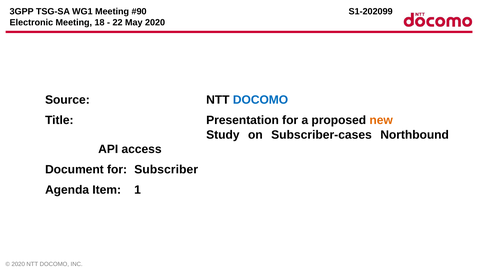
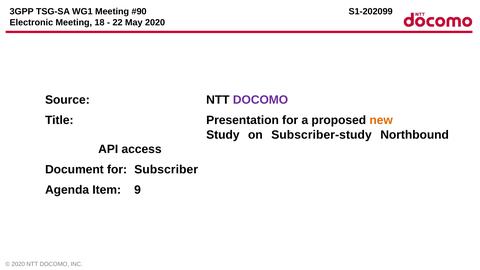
DOCOMO colour: blue -> purple (261, 100)
Subscriber-cases: Subscriber-cases -> Subscriber-study (321, 135)
Item 1: 1 -> 9 (138, 190)
